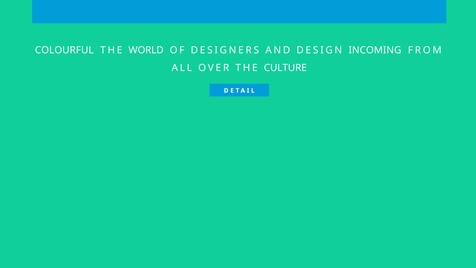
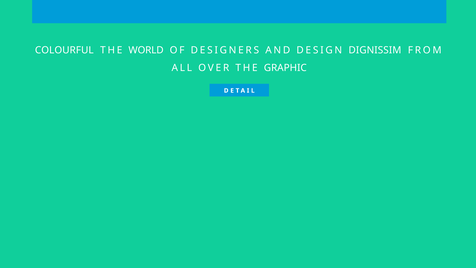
INCOMING: INCOMING -> DIGNISSIM (375, 50)
CULTURE: CULTURE -> GRAPHIC (285, 68)
